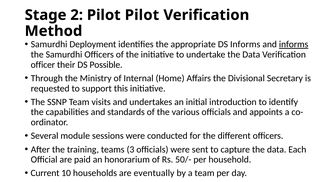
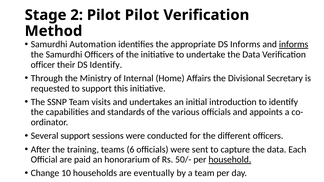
Deployment: Deployment -> Automation (93, 44)
DS Possible: Possible -> Identify (106, 65)
Several module: module -> support (75, 136)
3: 3 -> 6 (130, 150)
household underline: none -> present (230, 160)
Current: Current -> Change (45, 173)
